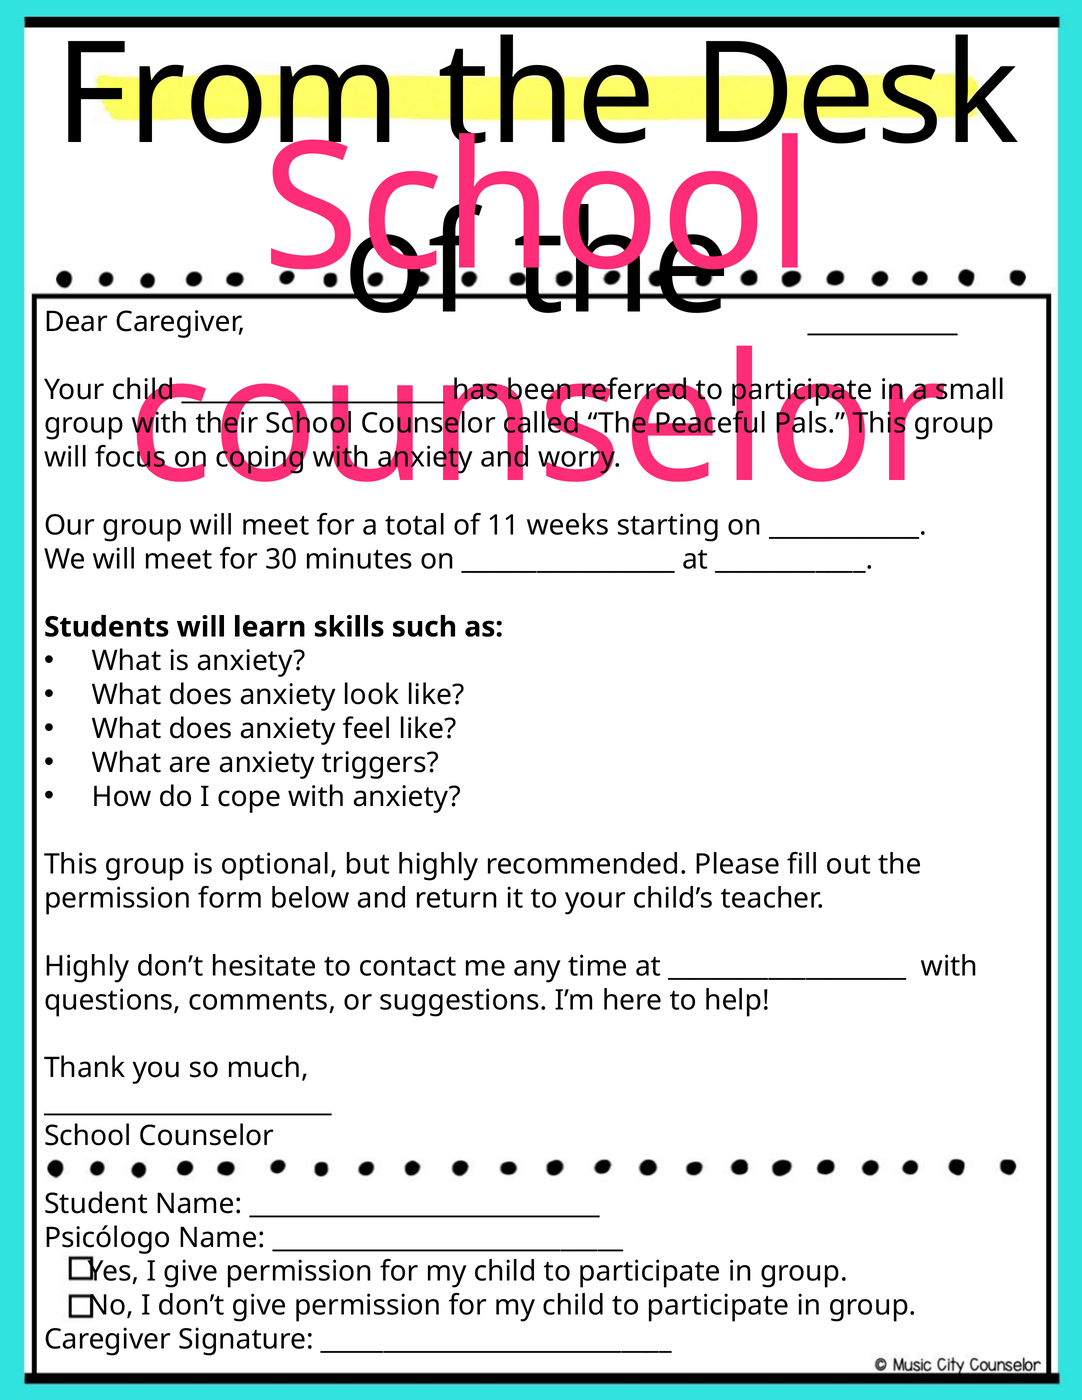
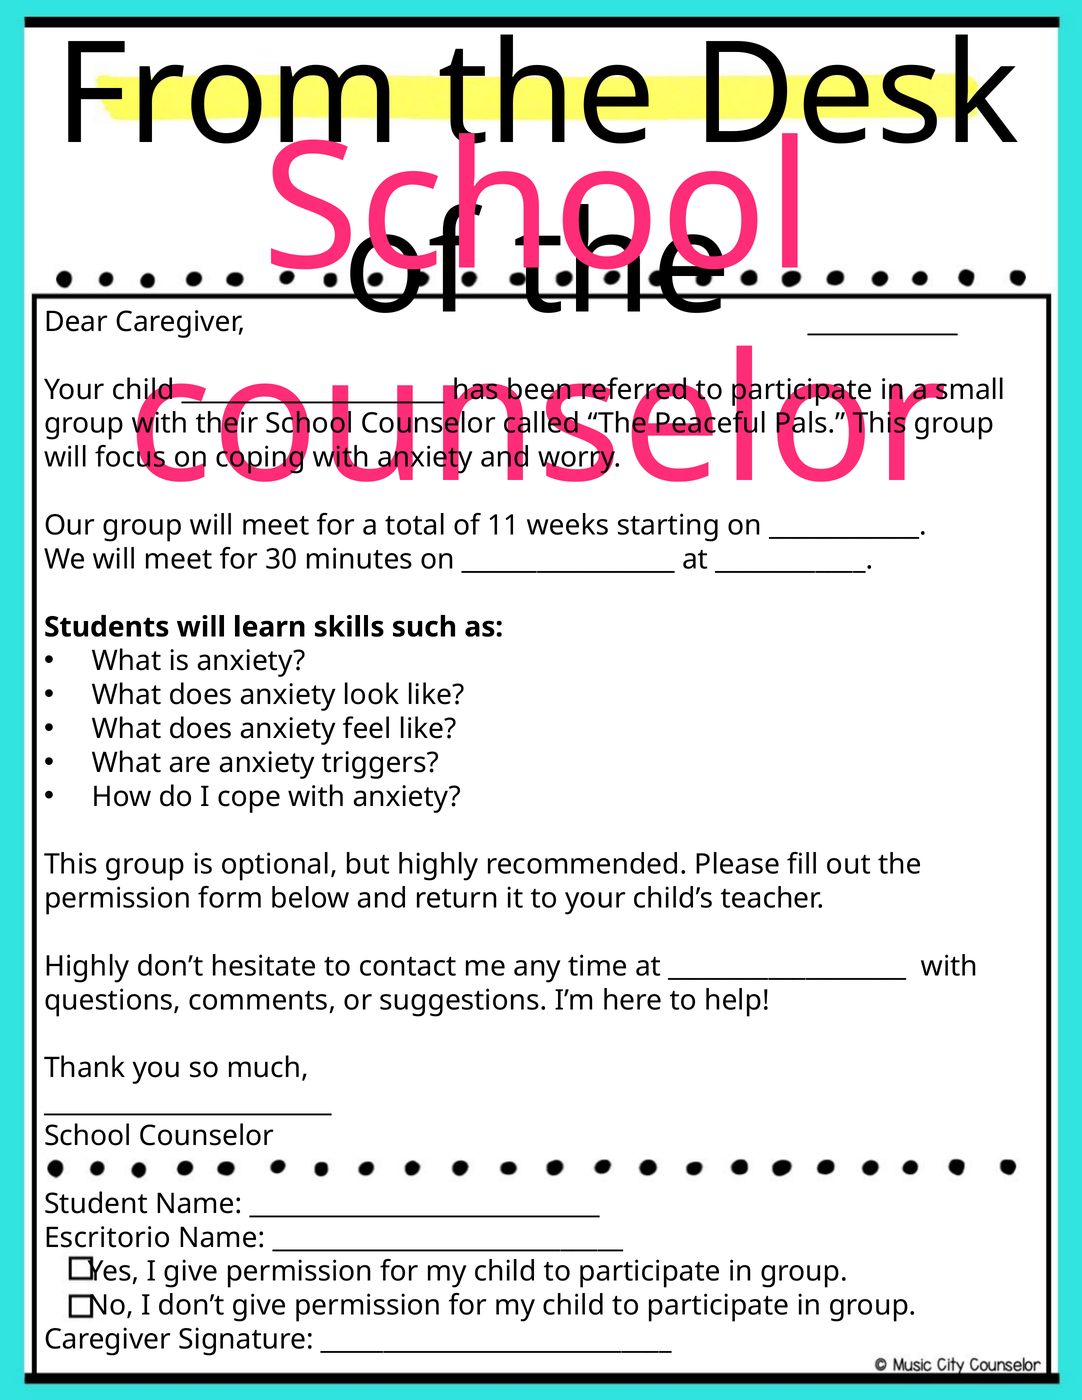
Psicólogo: Psicólogo -> Escritorio (107, 1238)
